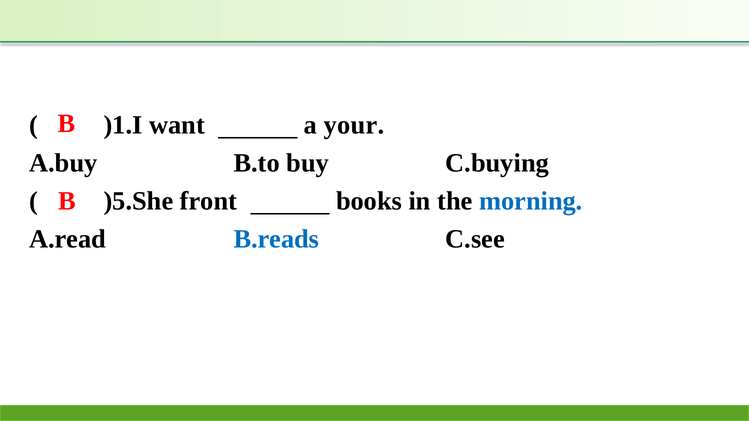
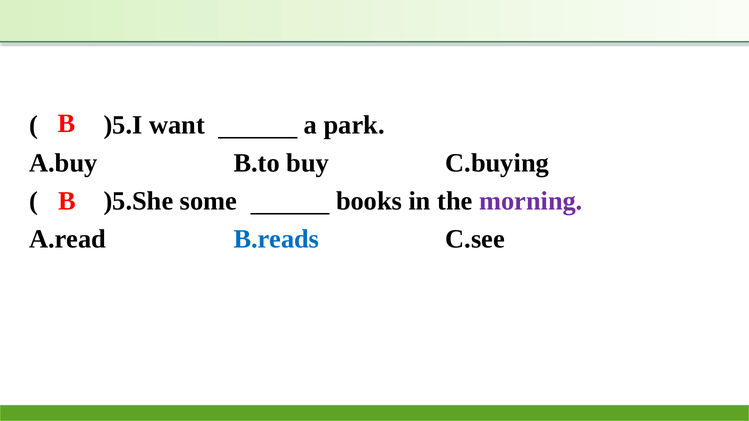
)1.I: )1.I -> )5.I (123, 125)
your: your -> park (354, 125)
front: front -> some (209, 201)
morning colour: blue -> purple (531, 201)
